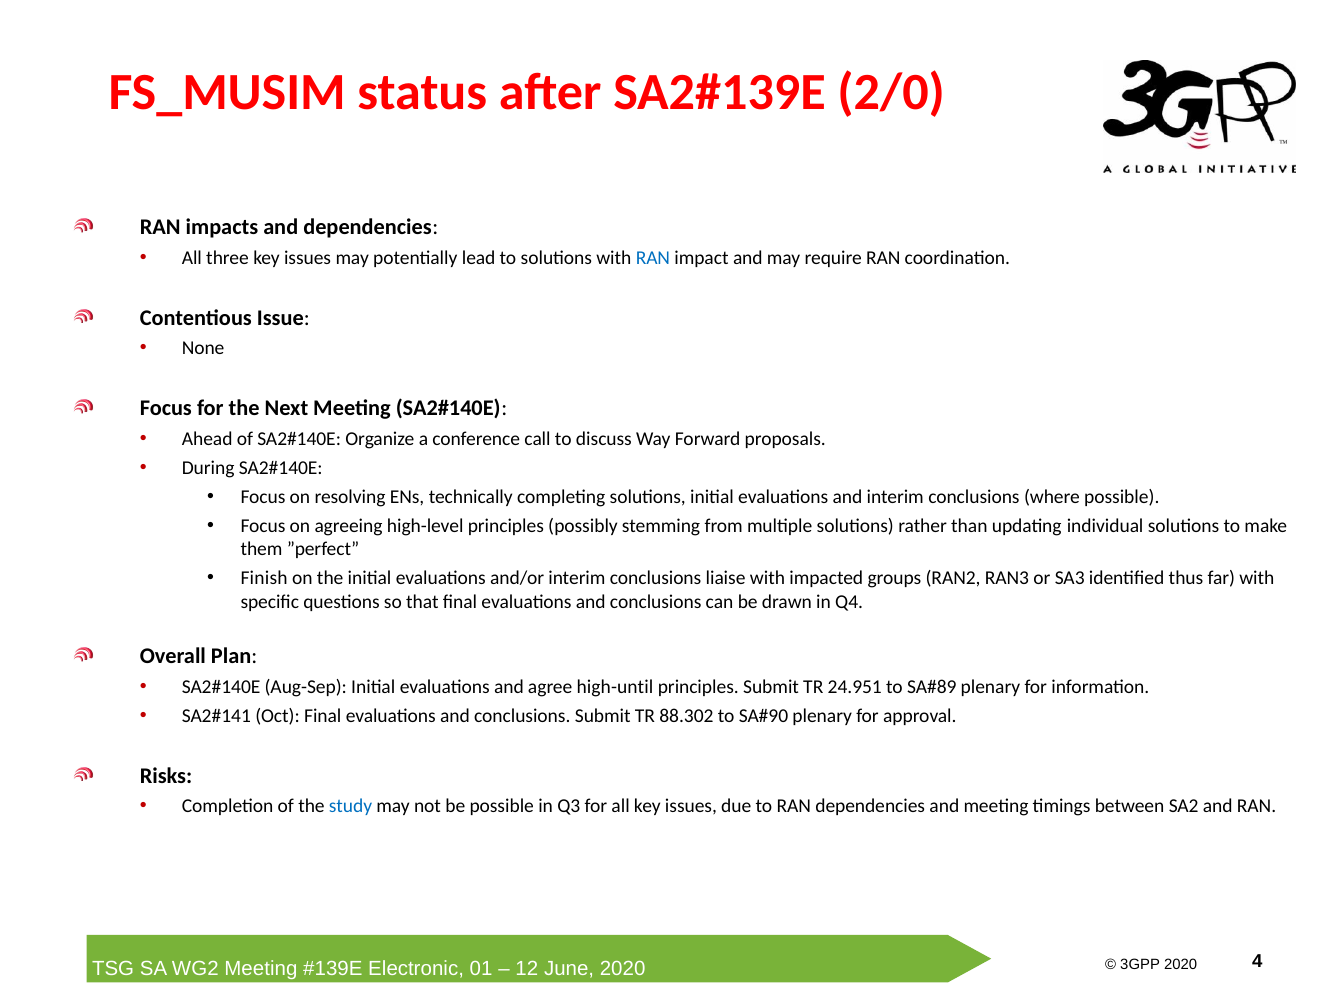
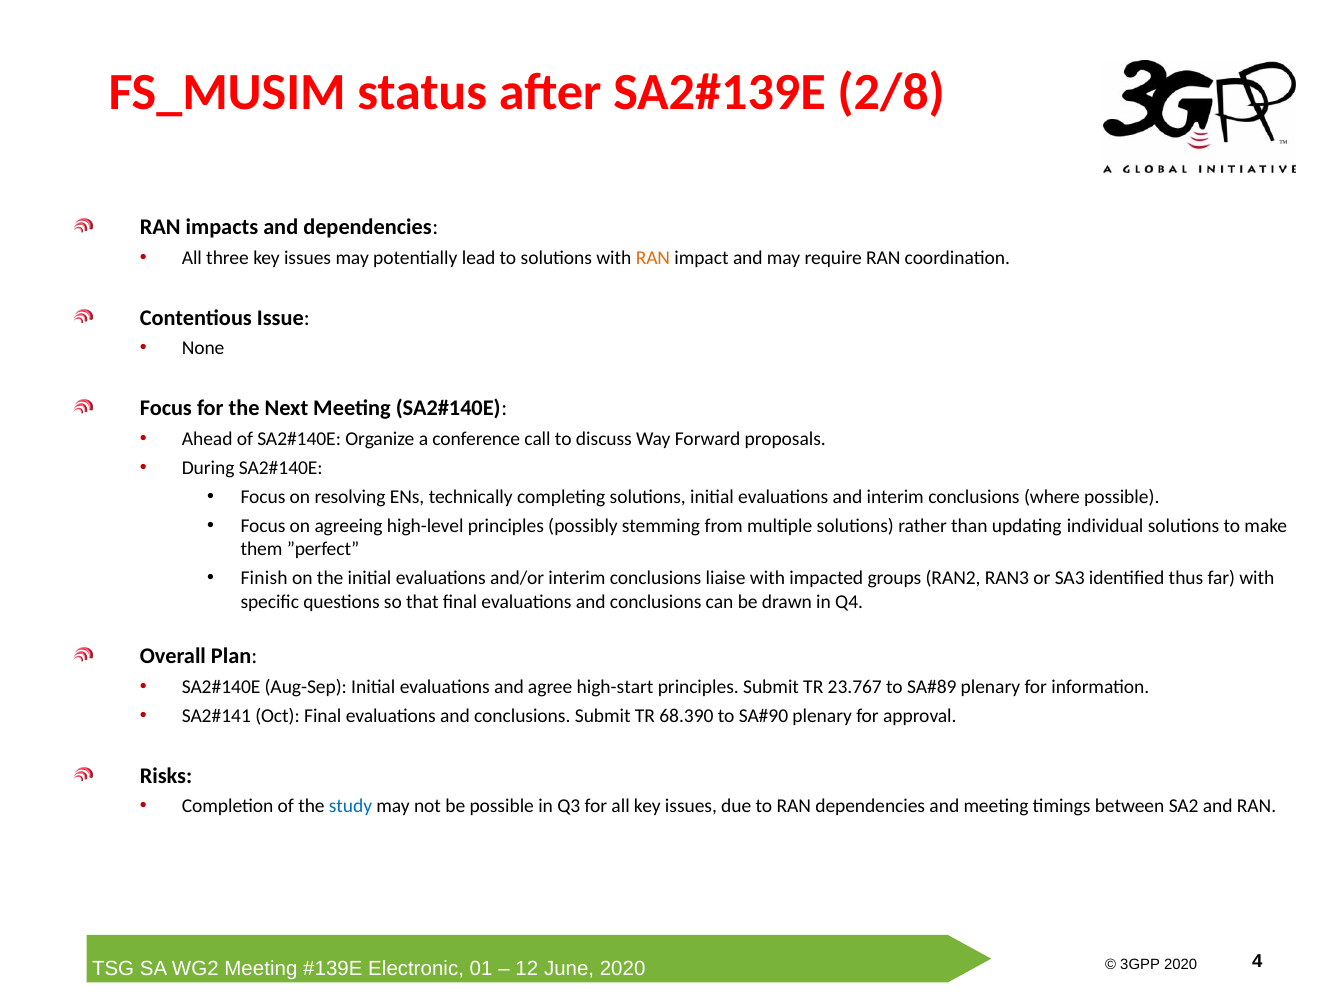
2/0: 2/0 -> 2/8 (891, 92)
RAN colour: blue -> orange (653, 258)
high-until: high-until -> high-start (615, 687)
24.951: 24.951 -> 23.767 (855, 687)
88.302: 88.302 -> 68.390 (686, 716)
